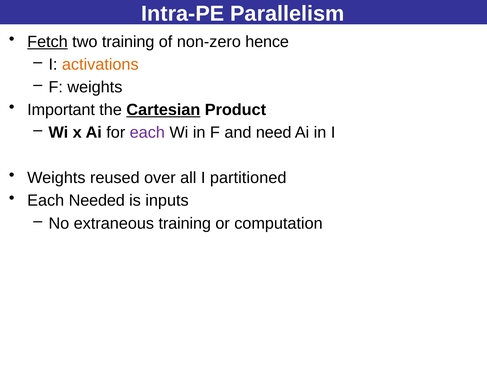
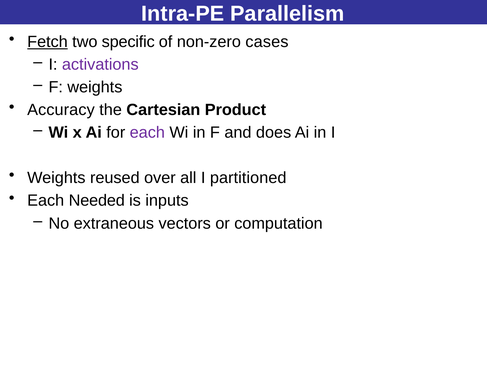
two training: training -> specific (128, 42)
hence: hence -> cases (267, 42)
activations colour: orange -> purple (100, 64)
Important: Important -> Accuracy (61, 110)
Cartesian underline: present -> none (163, 110)
need: need -> does (274, 133)
extraneous training: training -> vectors (185, 223)
